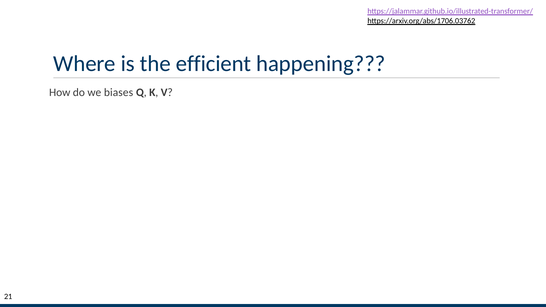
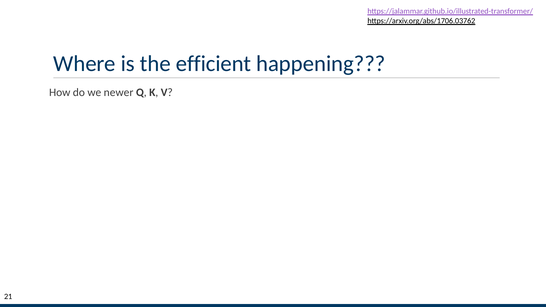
biases: biases -> newer (119, 92)
